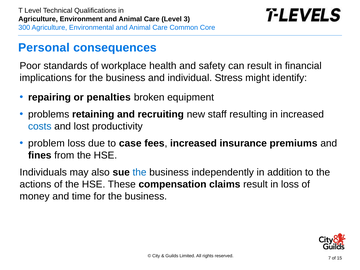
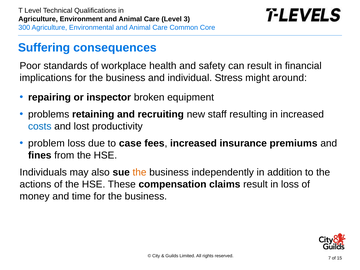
Personal: Personal -> Suffering (44, 48)
identify: identify -> around (290, 78)
penalties: penalties -> inspector (109, 97)
the colour: blue -> orange (140, 172)
